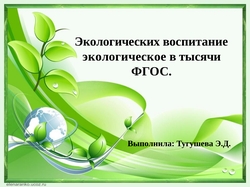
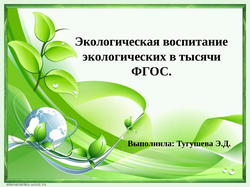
Экологических: Экологических -> Экологическая (117, 42)
экологическое: экологическое -> экологических (124, 57)
